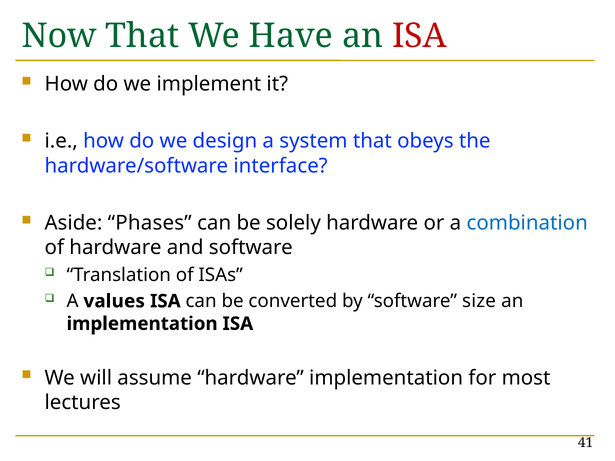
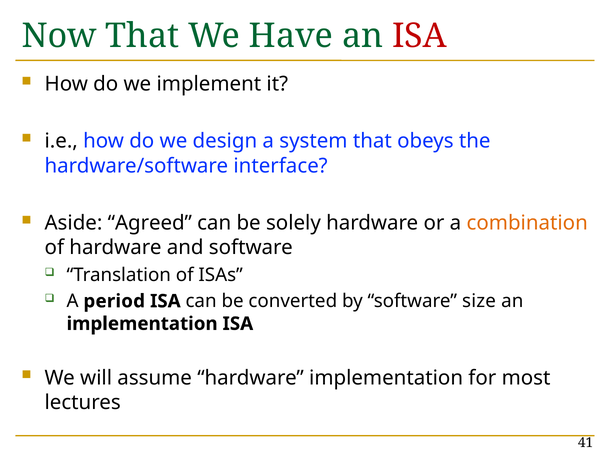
Phases: Phases -> Agreed (150, 223)
combination colour: blue -> orange (527, 223)
values: values -> period (114, 301)
